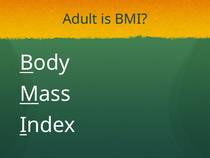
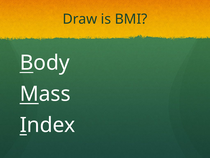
Adult: Adult -> Draw (80, 19)
